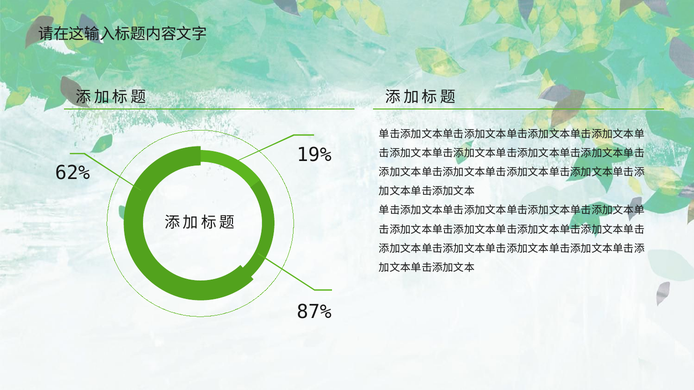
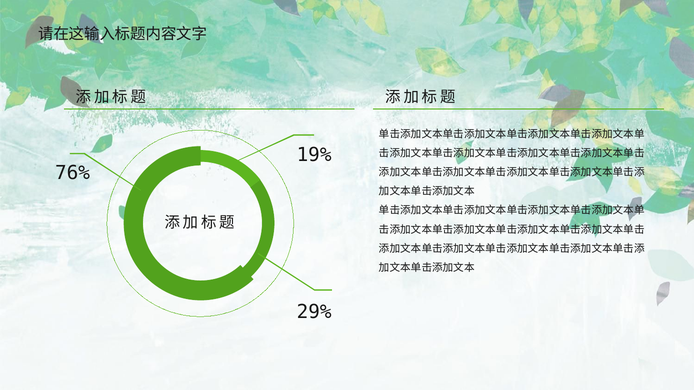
62%: 62% -> 76% (73, 173)
87%: 87% -> 29% (314, 312)
